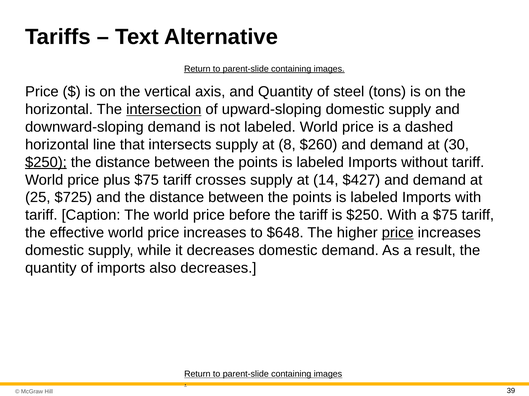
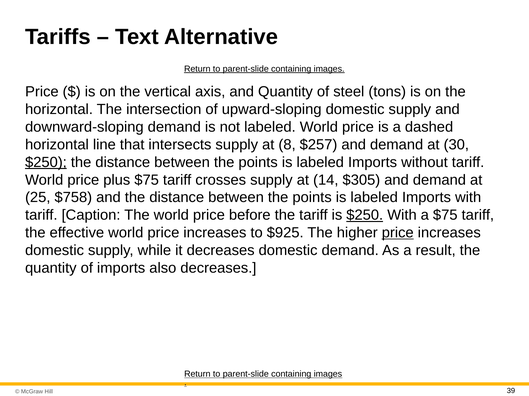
intersection underline: present -> none (164, 110)
$260: $260 -> $257 (319, 145)
$427: $427 -> $305 (361, 180)
$725: $725 -> $758 (73, 198)
$250 underline: none -> present (365, 215)
$648: $648 -> $925 (285, 233)
